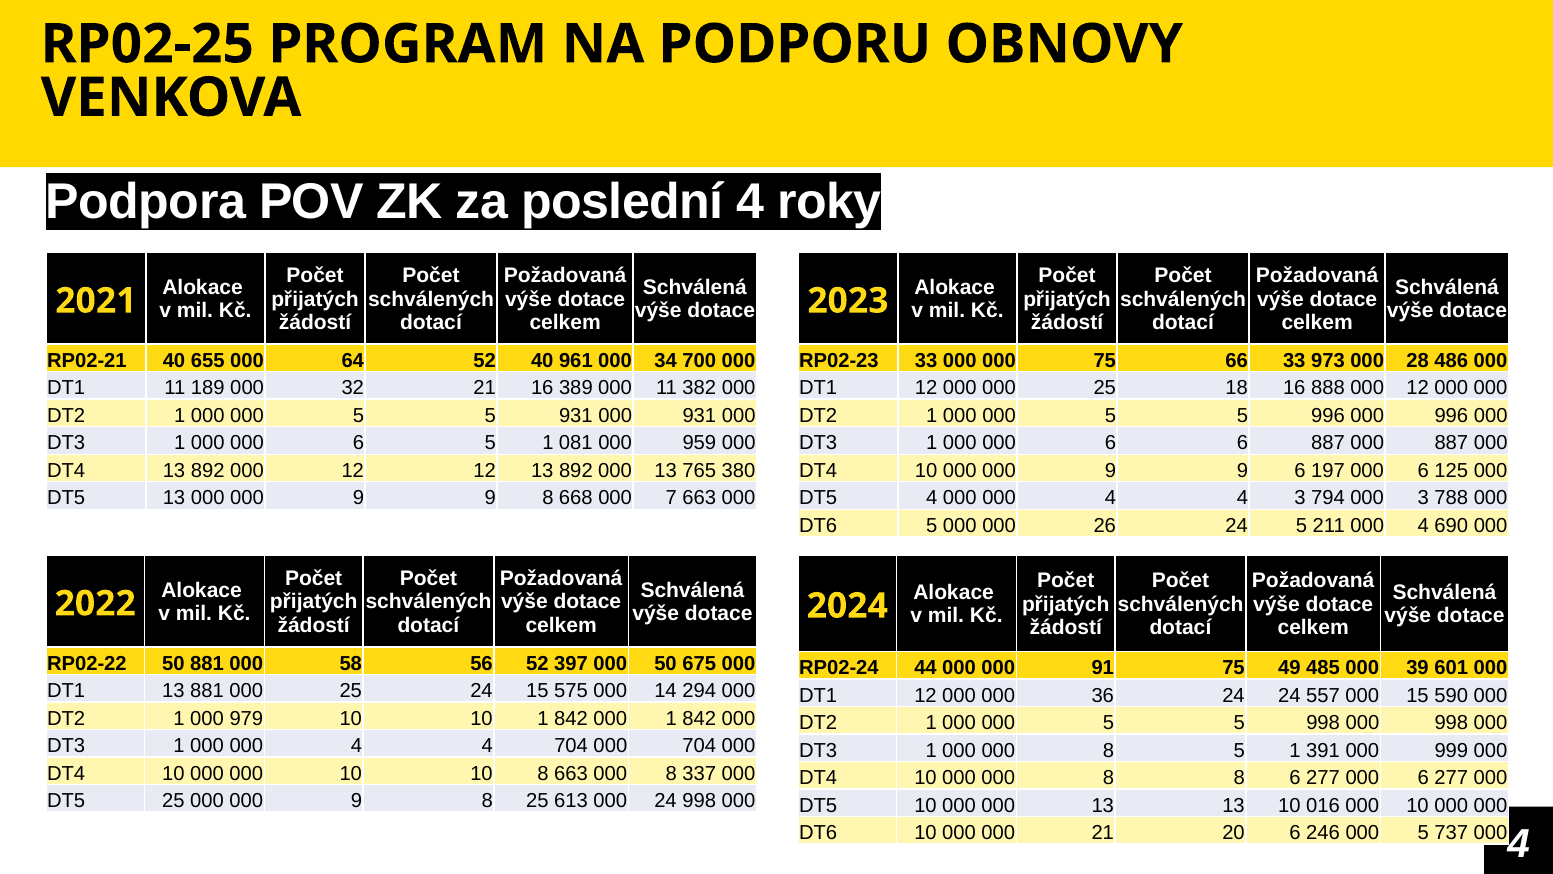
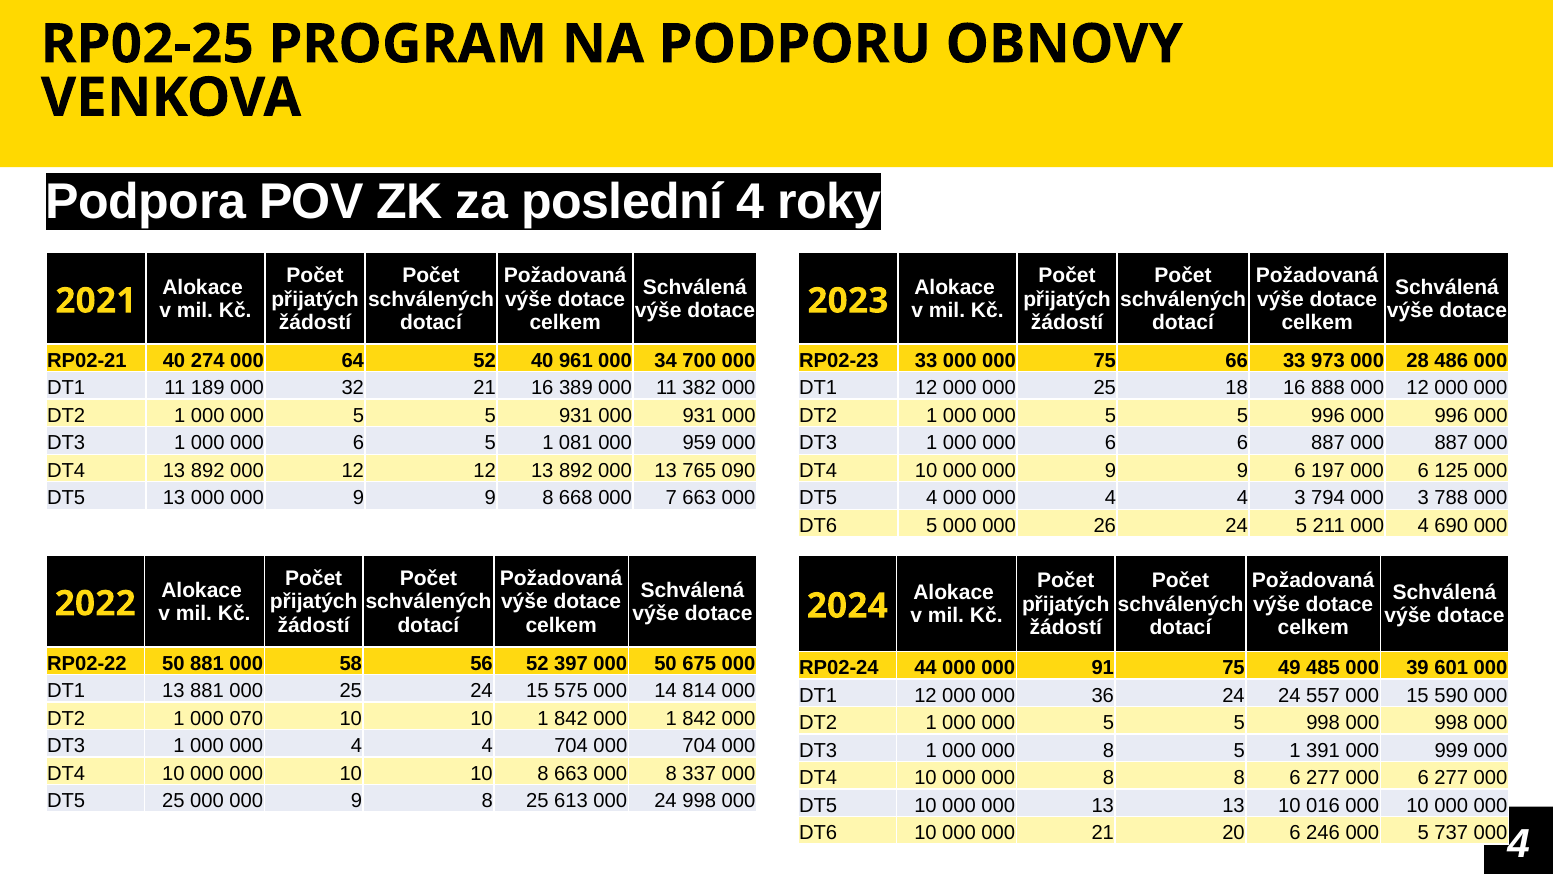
655: 655 -> 274 (208, 360)
380: 380 -> 090 (738, 471)
294: 294 -> 814 (699, 691)
979: 979 -> 070 (246, 718)
